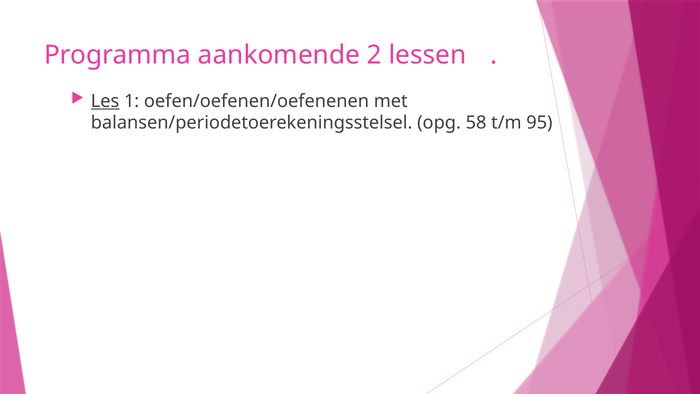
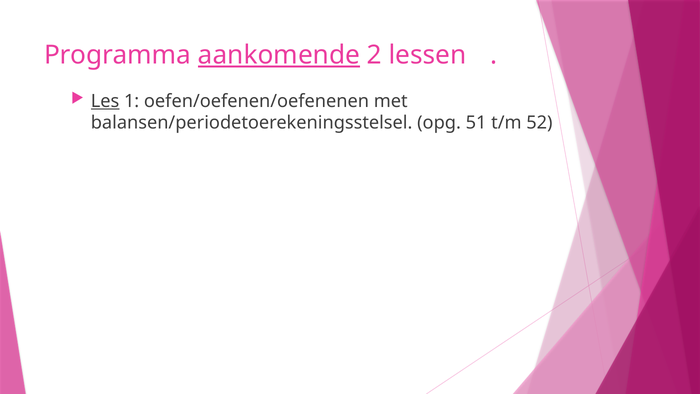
aankomende underline: none -> present (279, 55)
58: 58 -> 51 (476, 123)
95: 95 -> 52 (539, 123)
